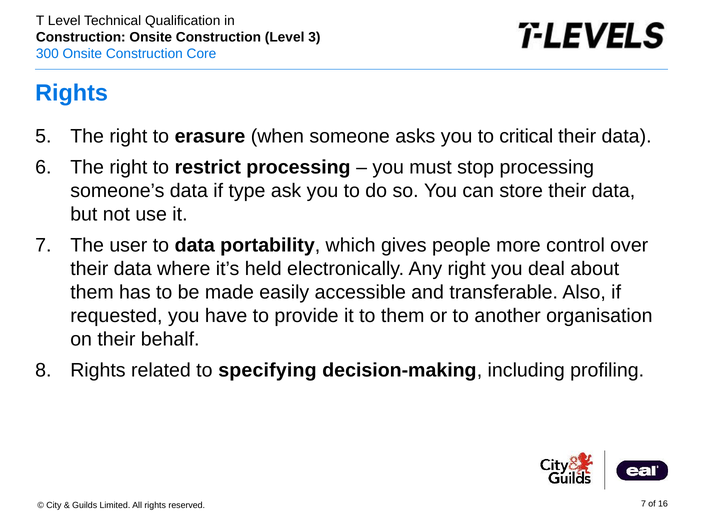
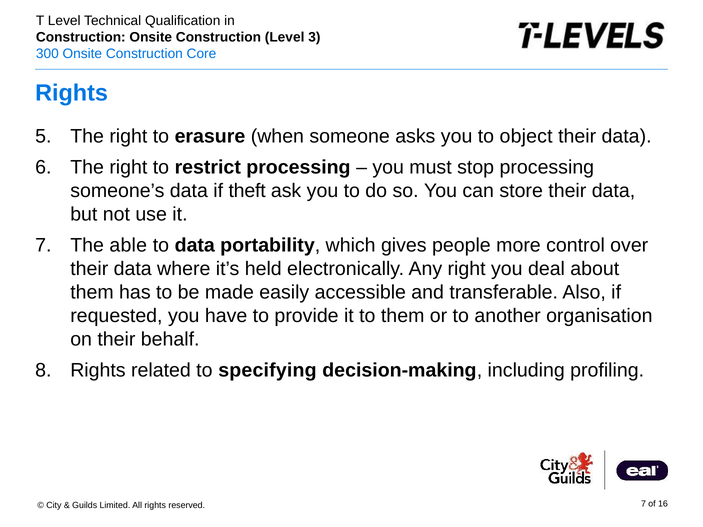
critical: critical -> object (526, 136)
type: type -> theft (247, 191)
user: user -> able (128, 246)
